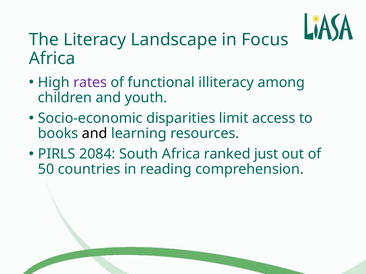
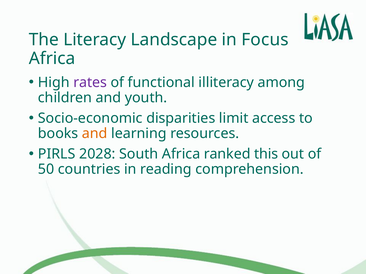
and colour: black -> orange (95, 134)
2084: 2084 -> 2028 (97, 154)
just: just -> this (266, 154)
